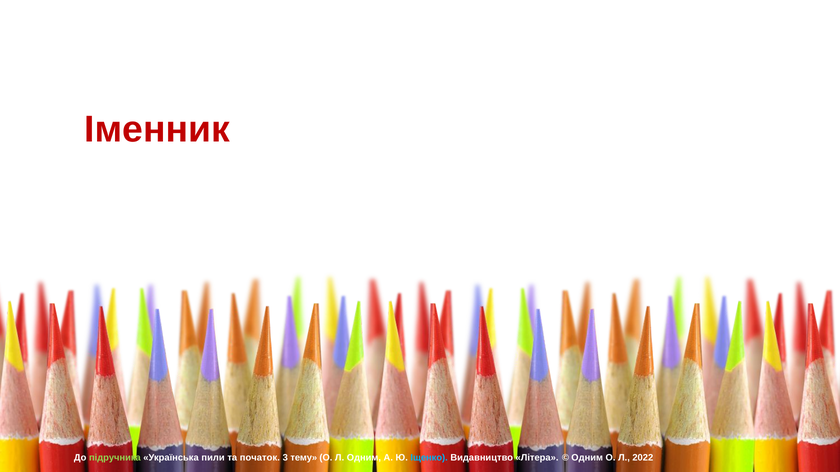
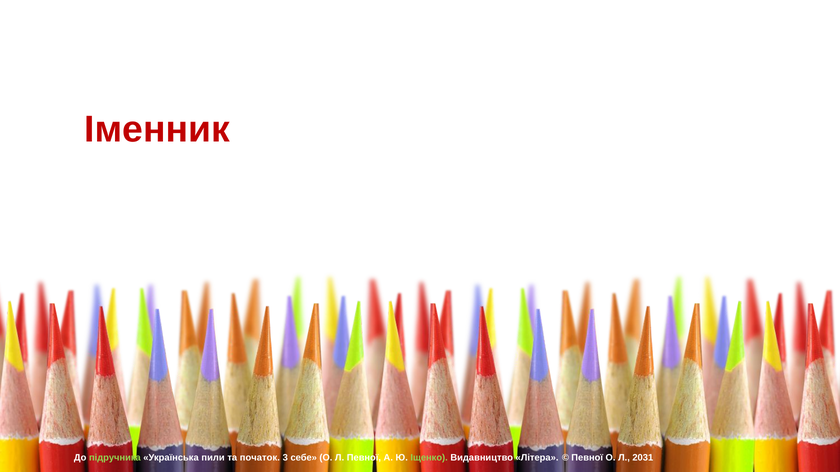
тему: тему -> себе (304, 458)
Л Одним: Одним -> Певної (364, 458)
Іщенко colour: light blue -> light green (429, 458)
Одним: Одним -> Певної (587, 458)
2022: 2022 -> 2031 (643, 458)
